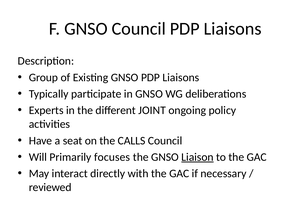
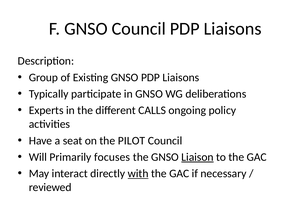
JOINT: JOINT -> CALLS (152, 110)
CALLS: CALLS -> PILOT (131, 141)
with underline: none -> present (138, 174)
